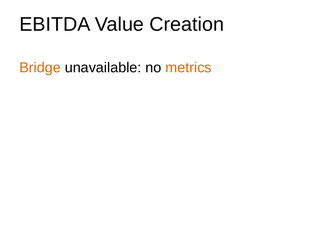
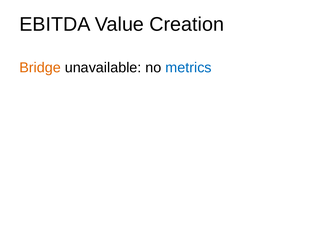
metrics colour: orange -> blue (189, 68)
